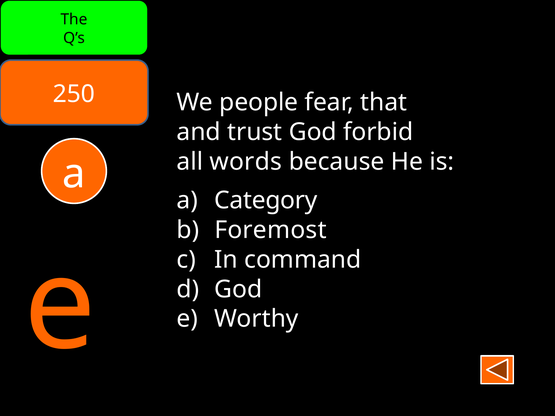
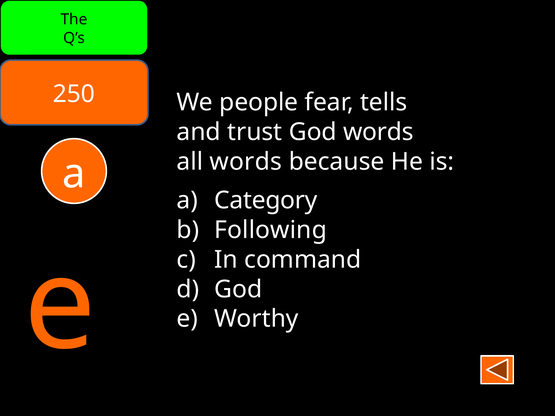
that: that -> tells (384, 102)
God forbid: forbid -> words (378, 132)
Foremost: Foremost -> Following (271, 230)
